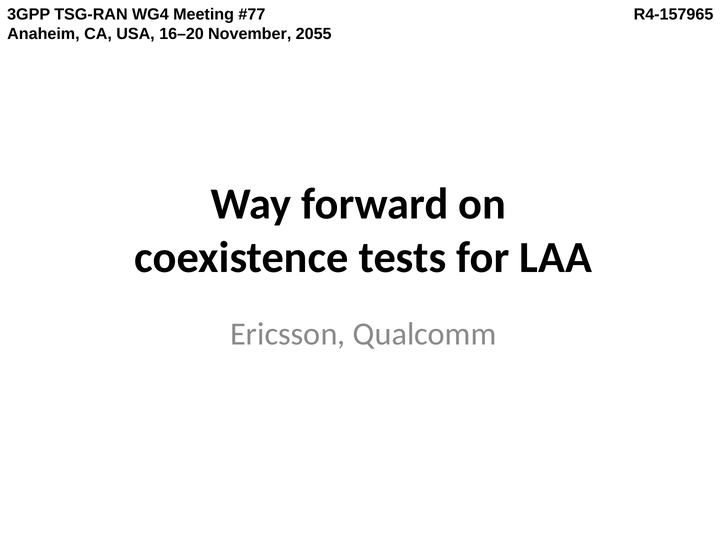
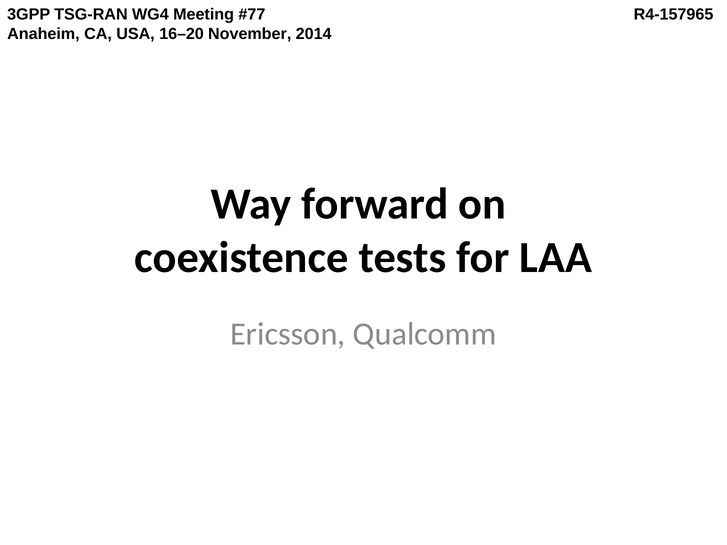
2055: 2055 -> 2014 (314, 34)
